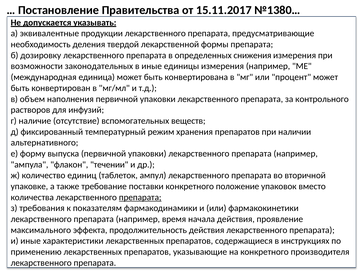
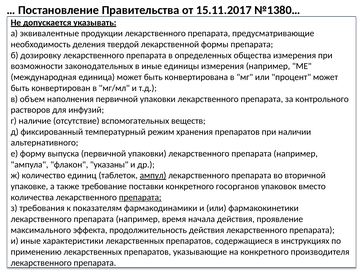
снижения: снижения -> общества (252, 55)
течении: течении -> указаны (109, 165)
ампул underline: none -> present (153, 175)
положение: положение -> госорганов (237, 186)
